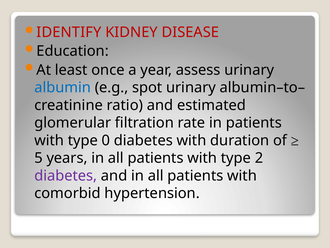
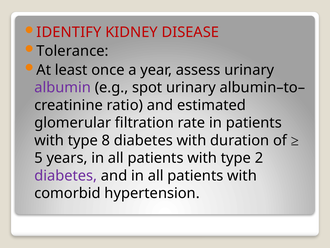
Education: Education -> Tolerance (73, 51)
albumin colour: blue -> purple (63, 87)
0: 0 -> 8 (106, 140)
